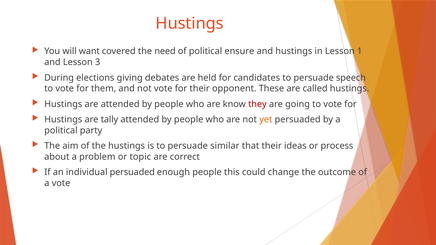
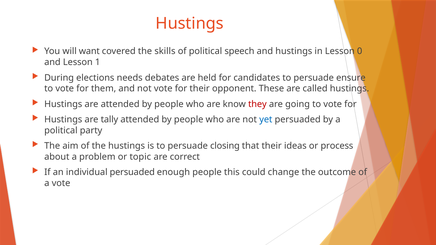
need: need -> skills (165, 51)
ensure: ensure -> speech (239, 51)
1: 1 -> 0 (360, 51)
3: 3 -> 1 (98, 62)
giving: giving -> needs (130, 78)
speech: speech -> ensure (351, 78)
yet colour: orange -> blue (266, 120)
similar: similar -> closing (225, 146)
